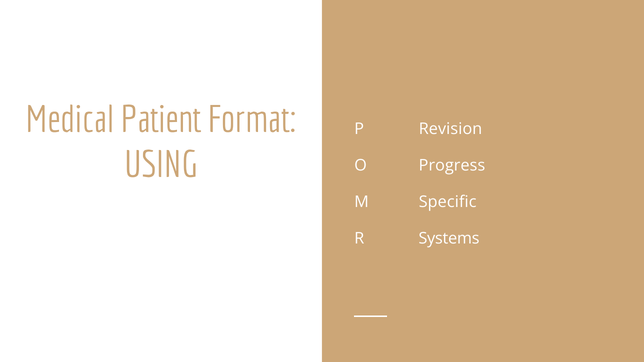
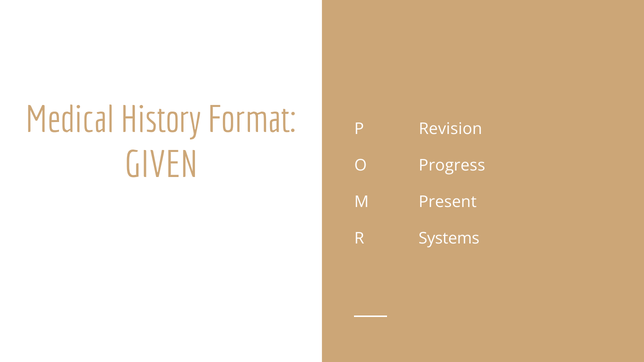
Patient: Patient -> History (161, 120)
USING: USING -> GIVEN (161, 165)
Specific: Specific -> Present (448, 202)
